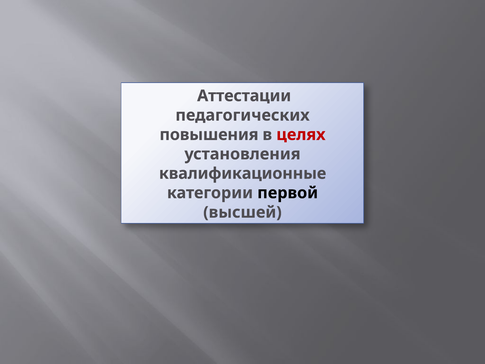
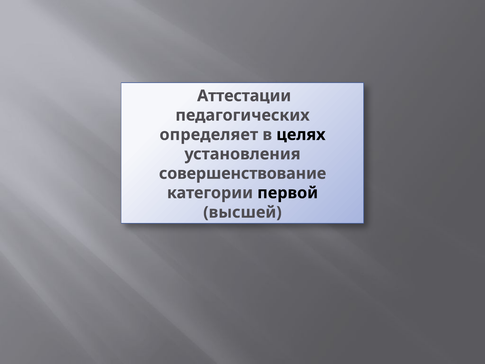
повышения: повышения -> определяет (209, 135)
целях colour: red -> black (301, 135)
квалификационные: квалификационные -> совершенствование (243, 173)
